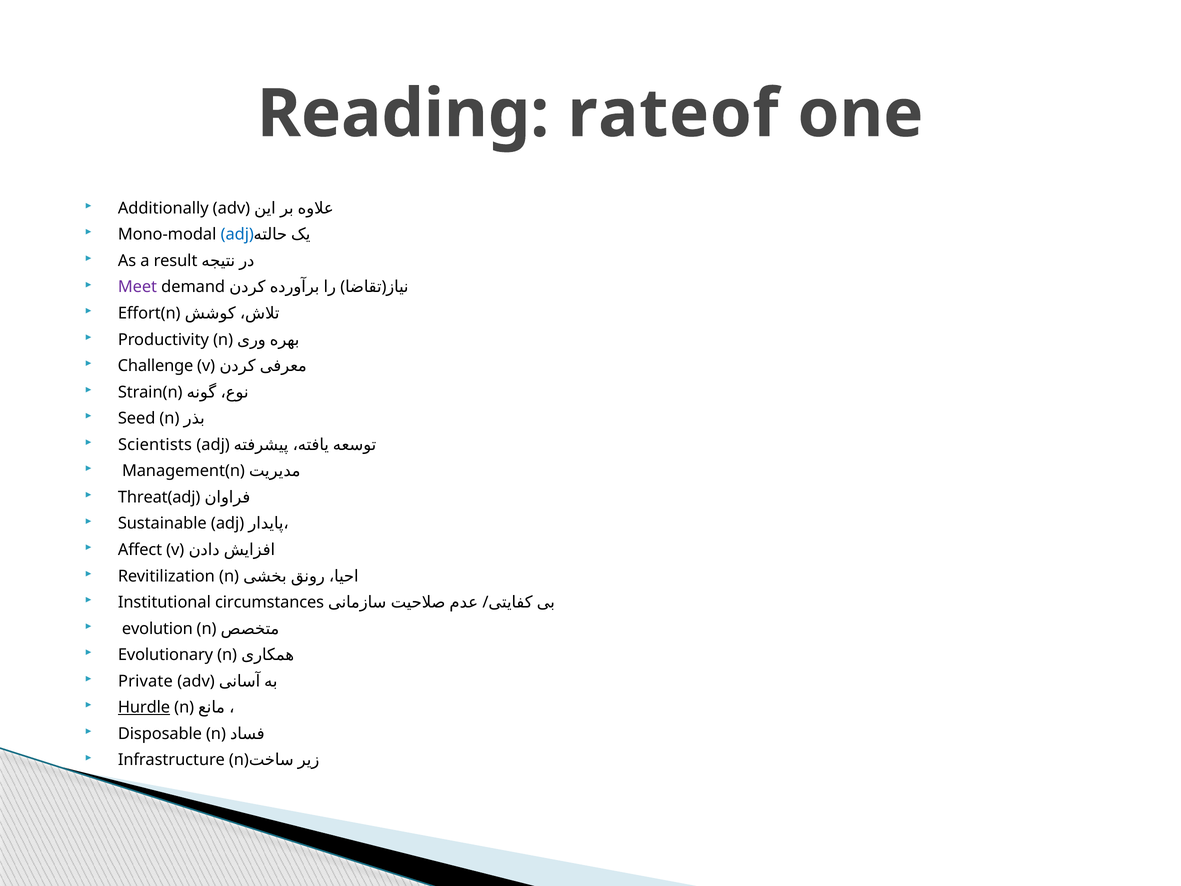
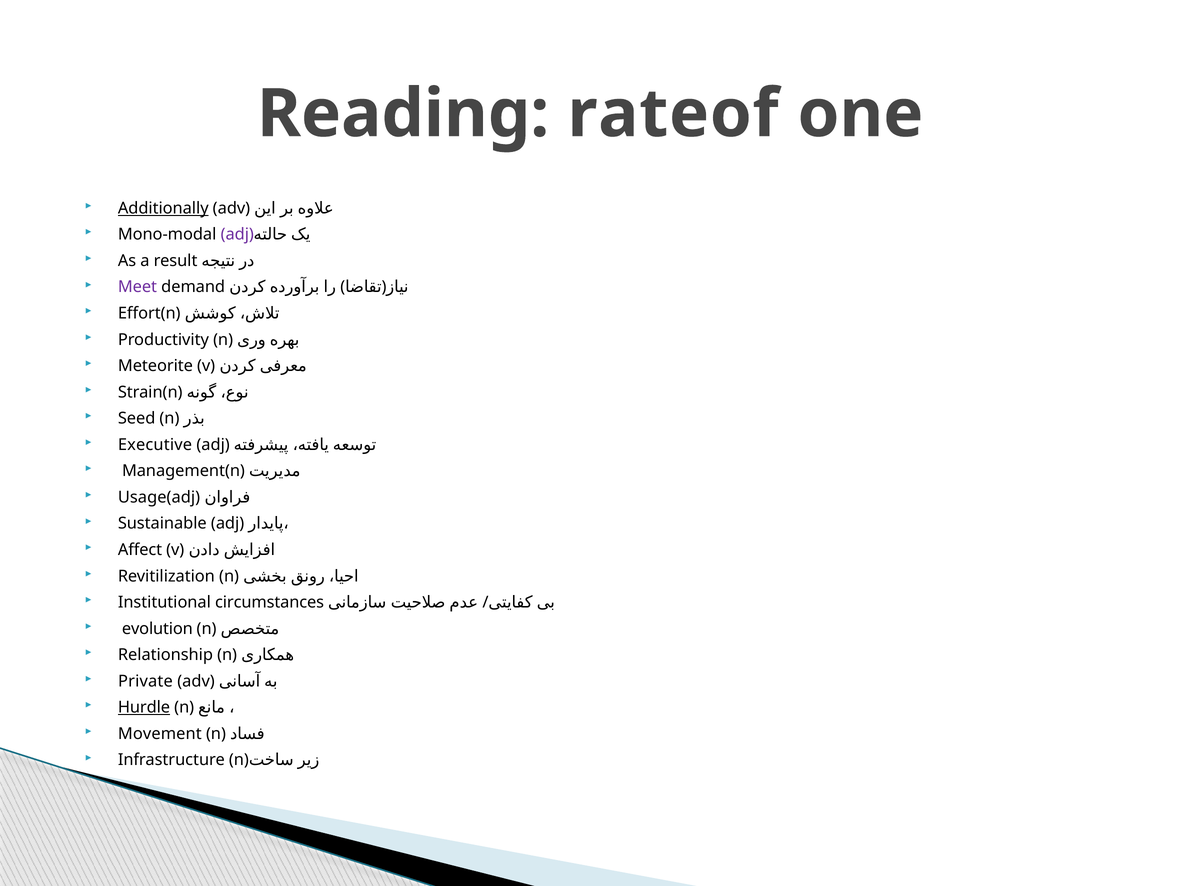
Additionally underline: none -> present (163, 208)
adj colour: blue -> purple (237, 234)
Challenge: Challenge -> Meteorite (155, 366)
Scientists: Scientists -> Executive (155, 445)
Threat(adj: Threat(adj -> Usage(adj (159, 497)
Evolutionary: Evolutionary -> Relationship (165, 655)
Disposable: Disposable -> Movement (160, 734)
